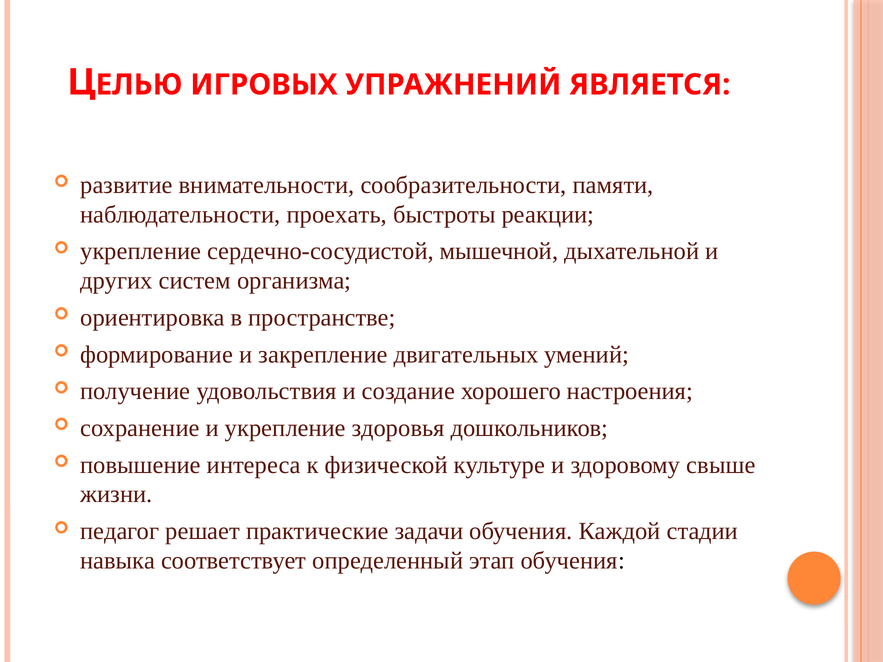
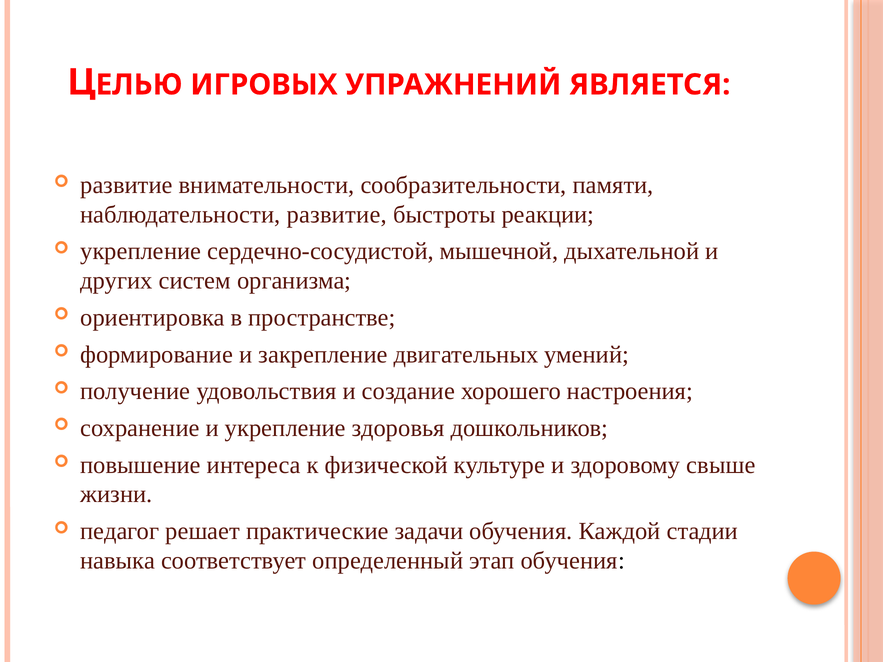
наблюдательности проехать: проехать -> развитие (337, 215)
